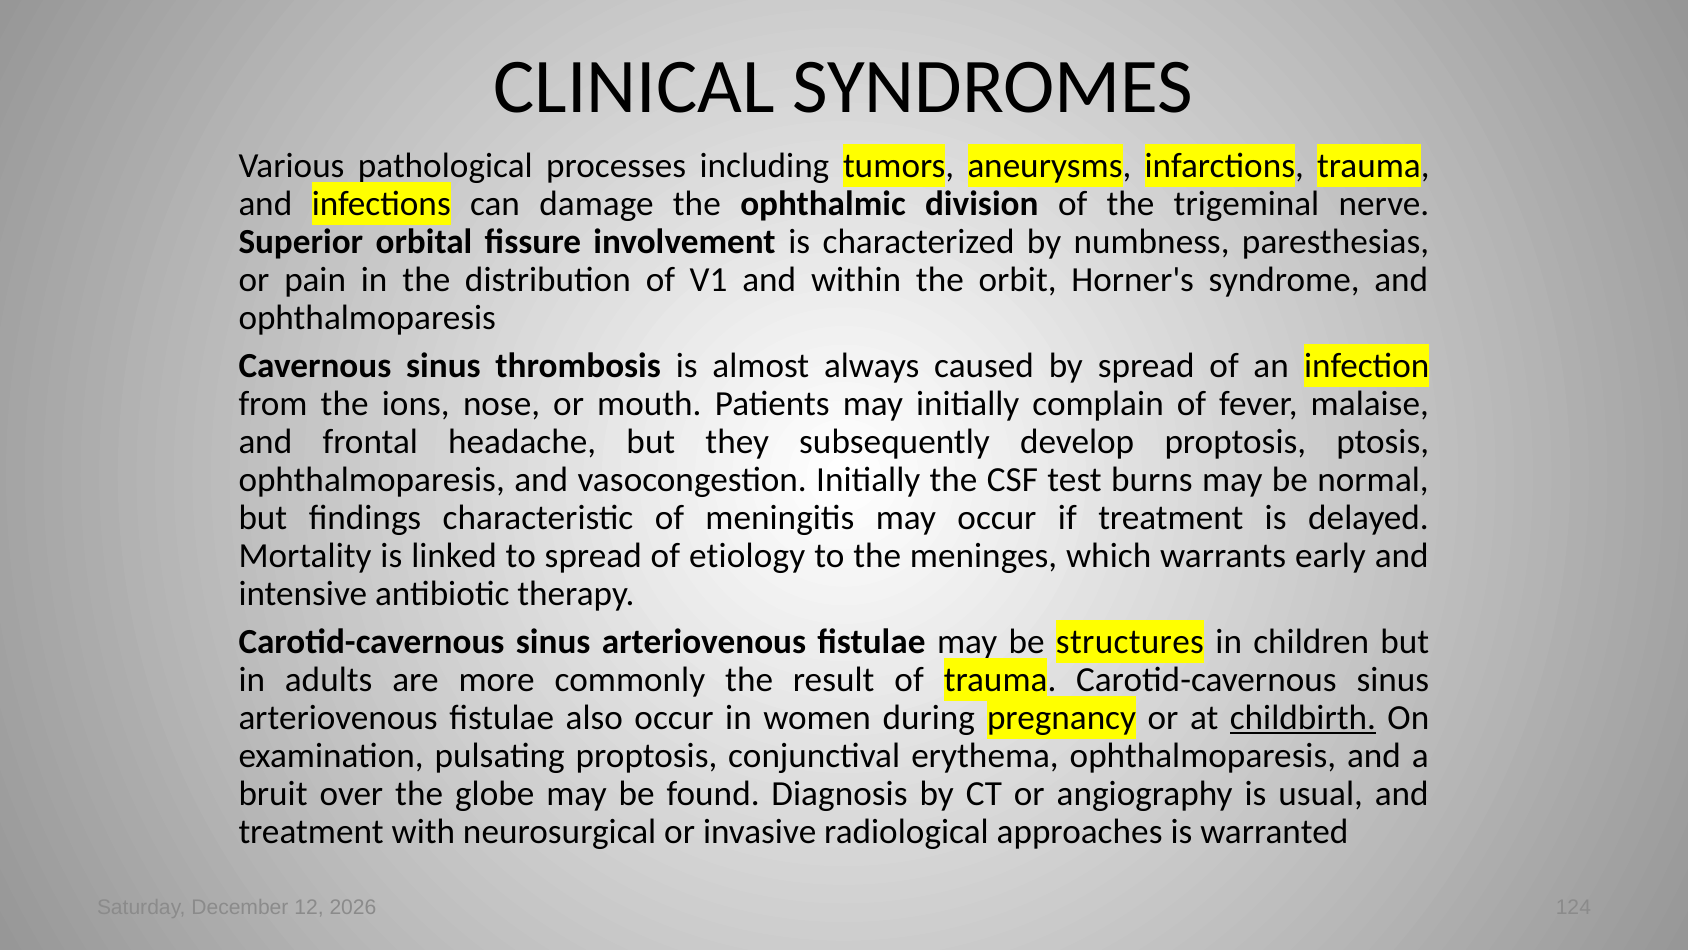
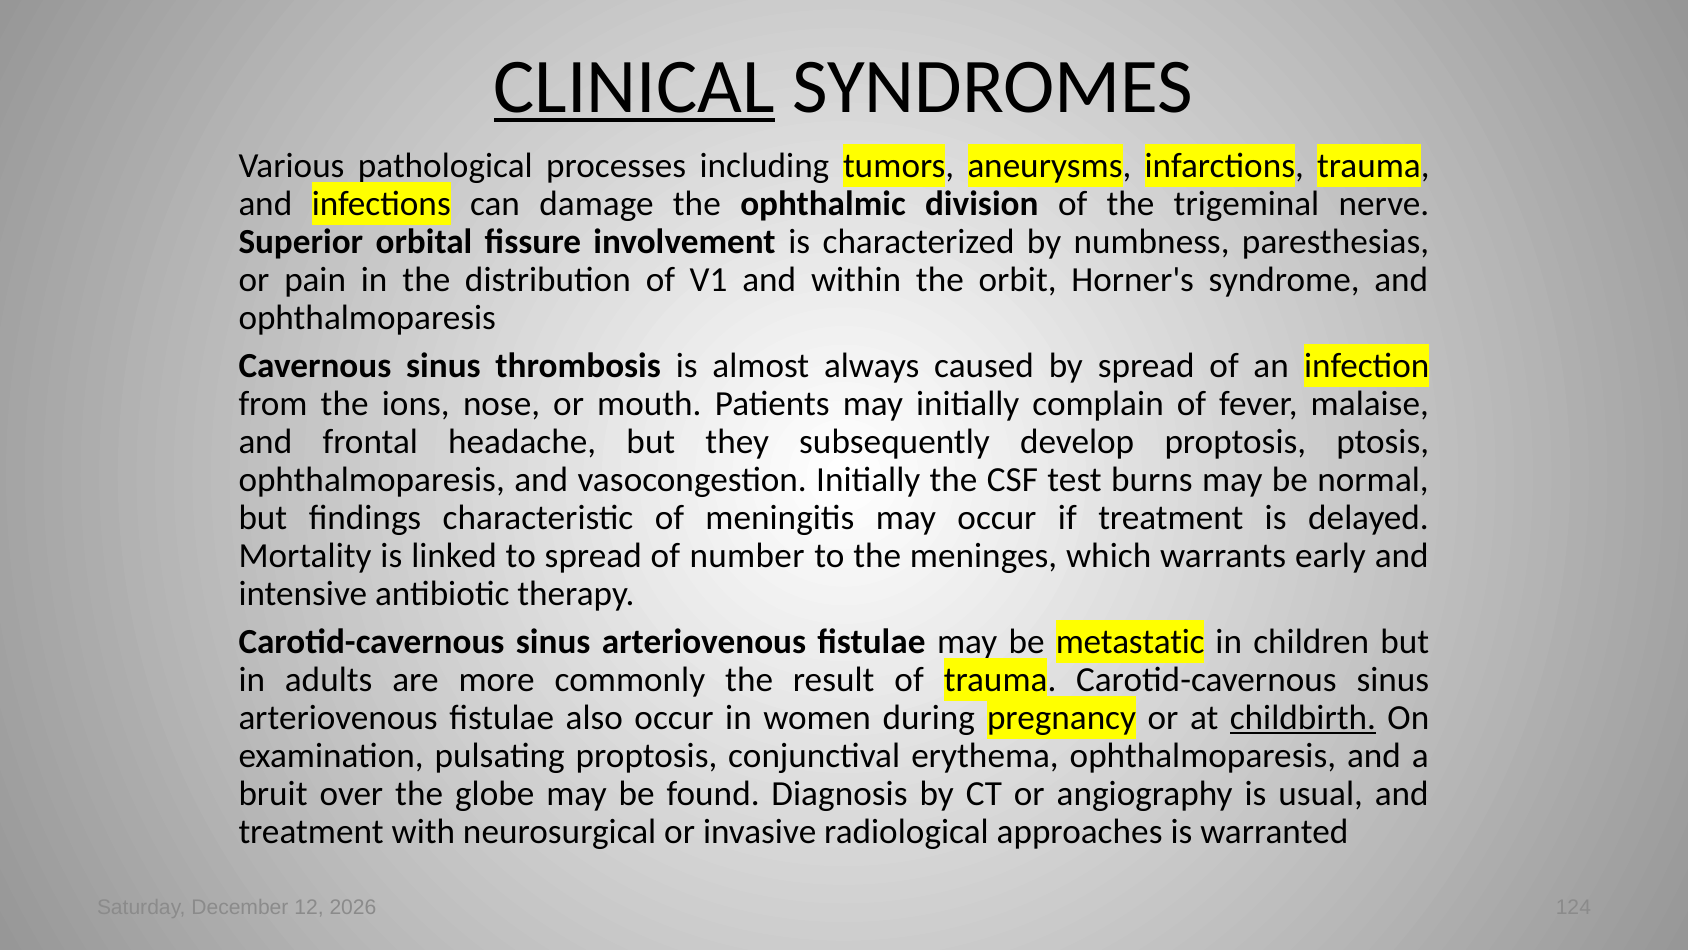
CLINICAL underline: none -> present (634, 87)
etiology: etiology -> number (747, 556)
structures: structures -> metastatic (1130, 642)
